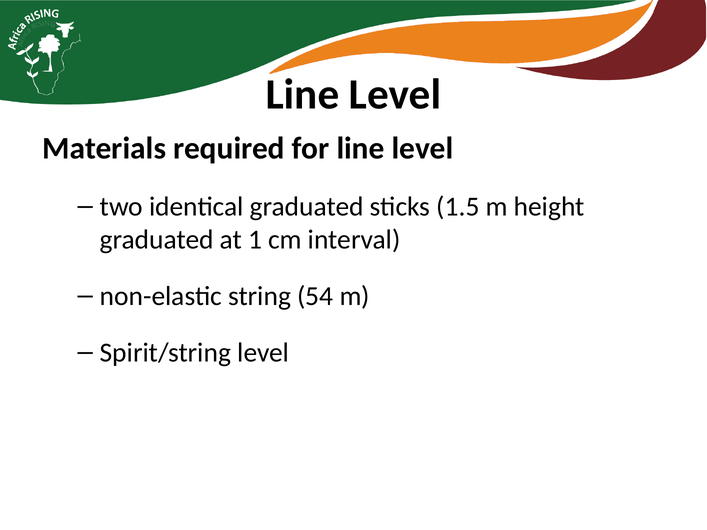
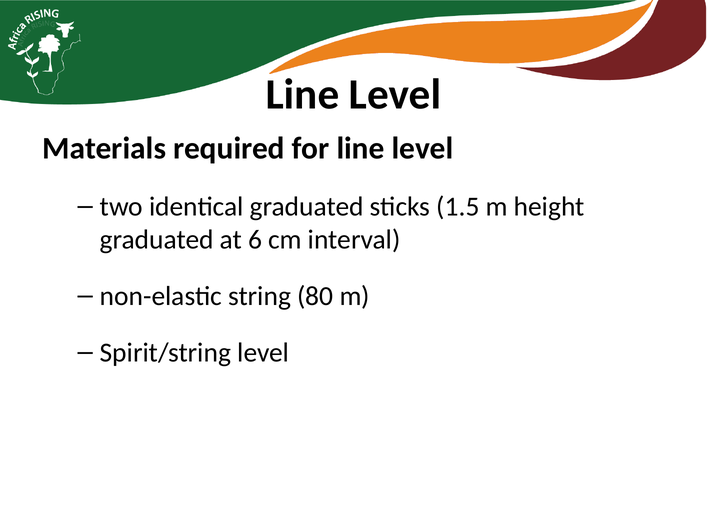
1: 1 -> 6 (255, 240)
54: 54 -> 80 (315, 296)
